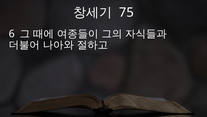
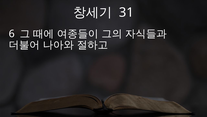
75: 75 -> 31 (126, 12)
